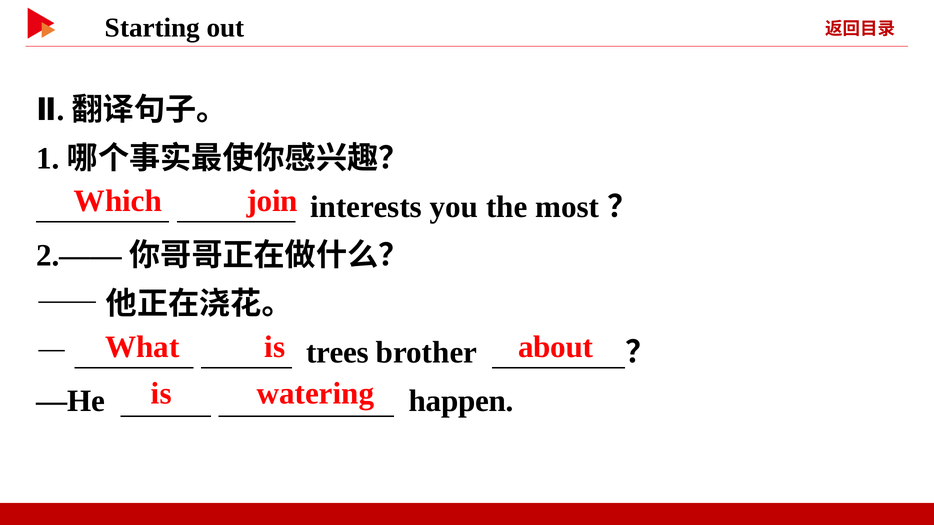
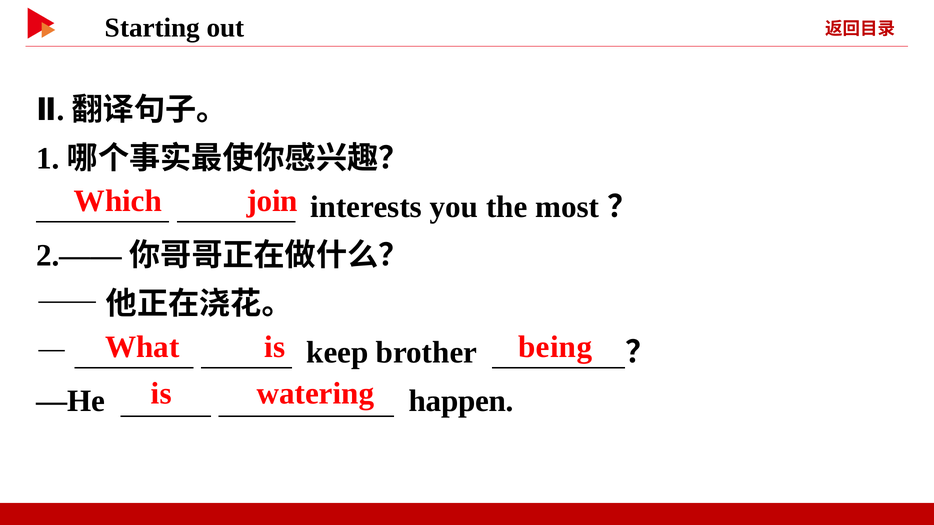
about: about -> being (555, 347)
trees: trees -> keep (337, 353)
